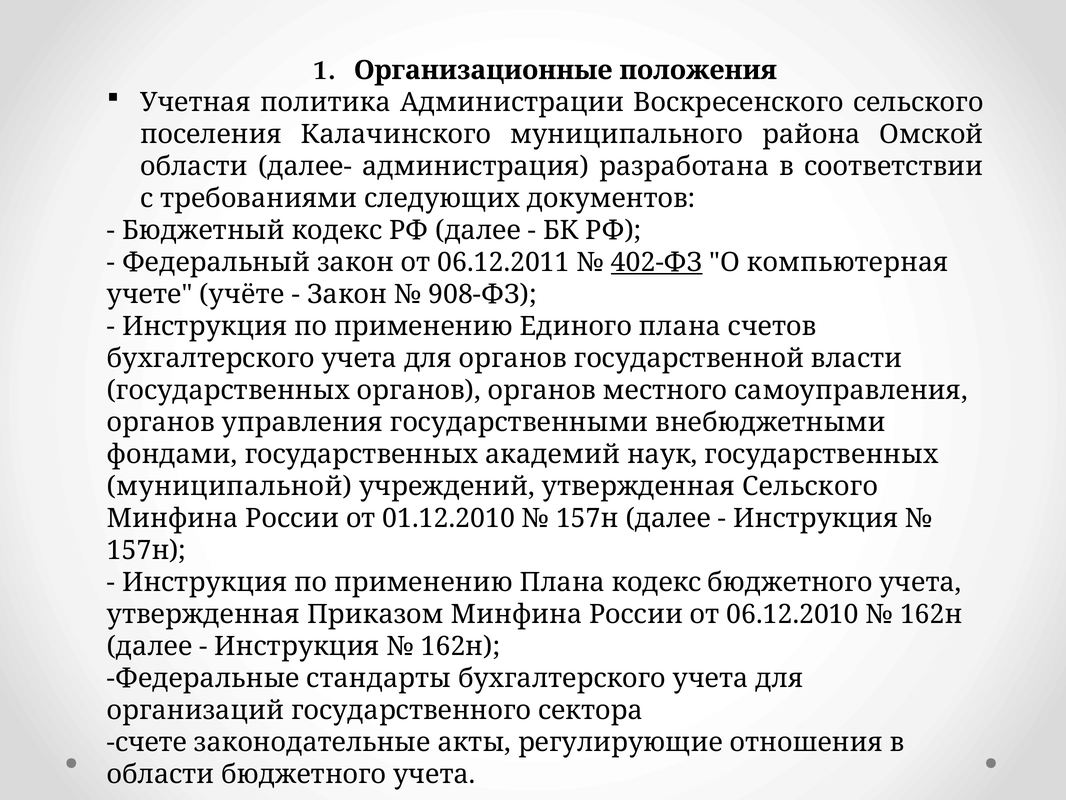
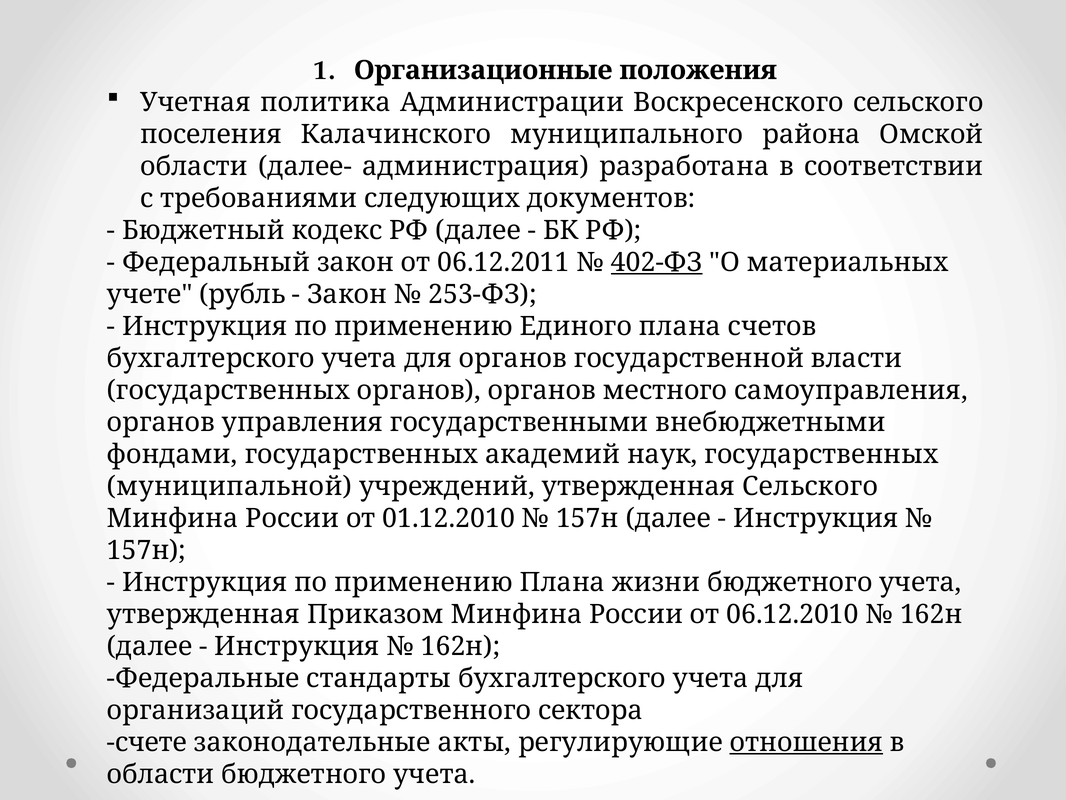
компьютерная: компьютерная -> материальных (848, 262)
учёте: учёте -> рубль (242, 294)
908-ФЗ: 908-ФЗ -> 253-ФЗ (483, 294)
Плана кодекс: кодекс -> жизни (656, 582)
отношения underline: none -> present (806, 742)
